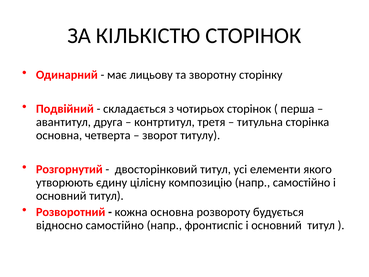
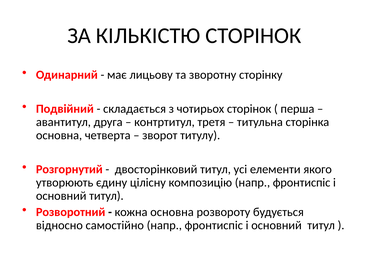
композицію напр самостійно: самостійно -> фронтиспіс (302, 182)
